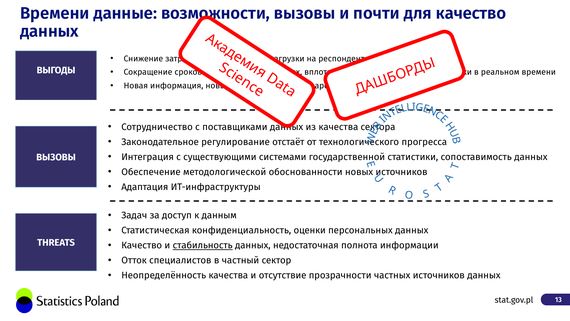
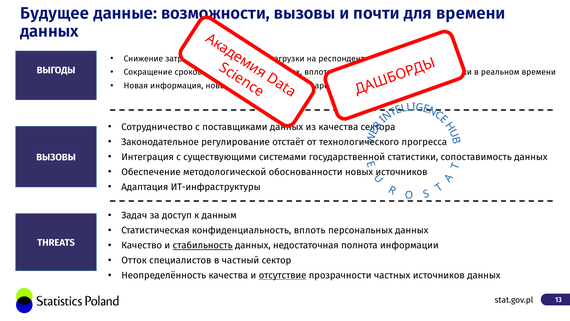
Времени: Времени -> Будущее (55, 13)
для качество: качество -> времени (471, 13)
конфиденциальность оценки: оценки -> вплоть (310, 230)
отсутствие underline: none -> present (283, 275)
